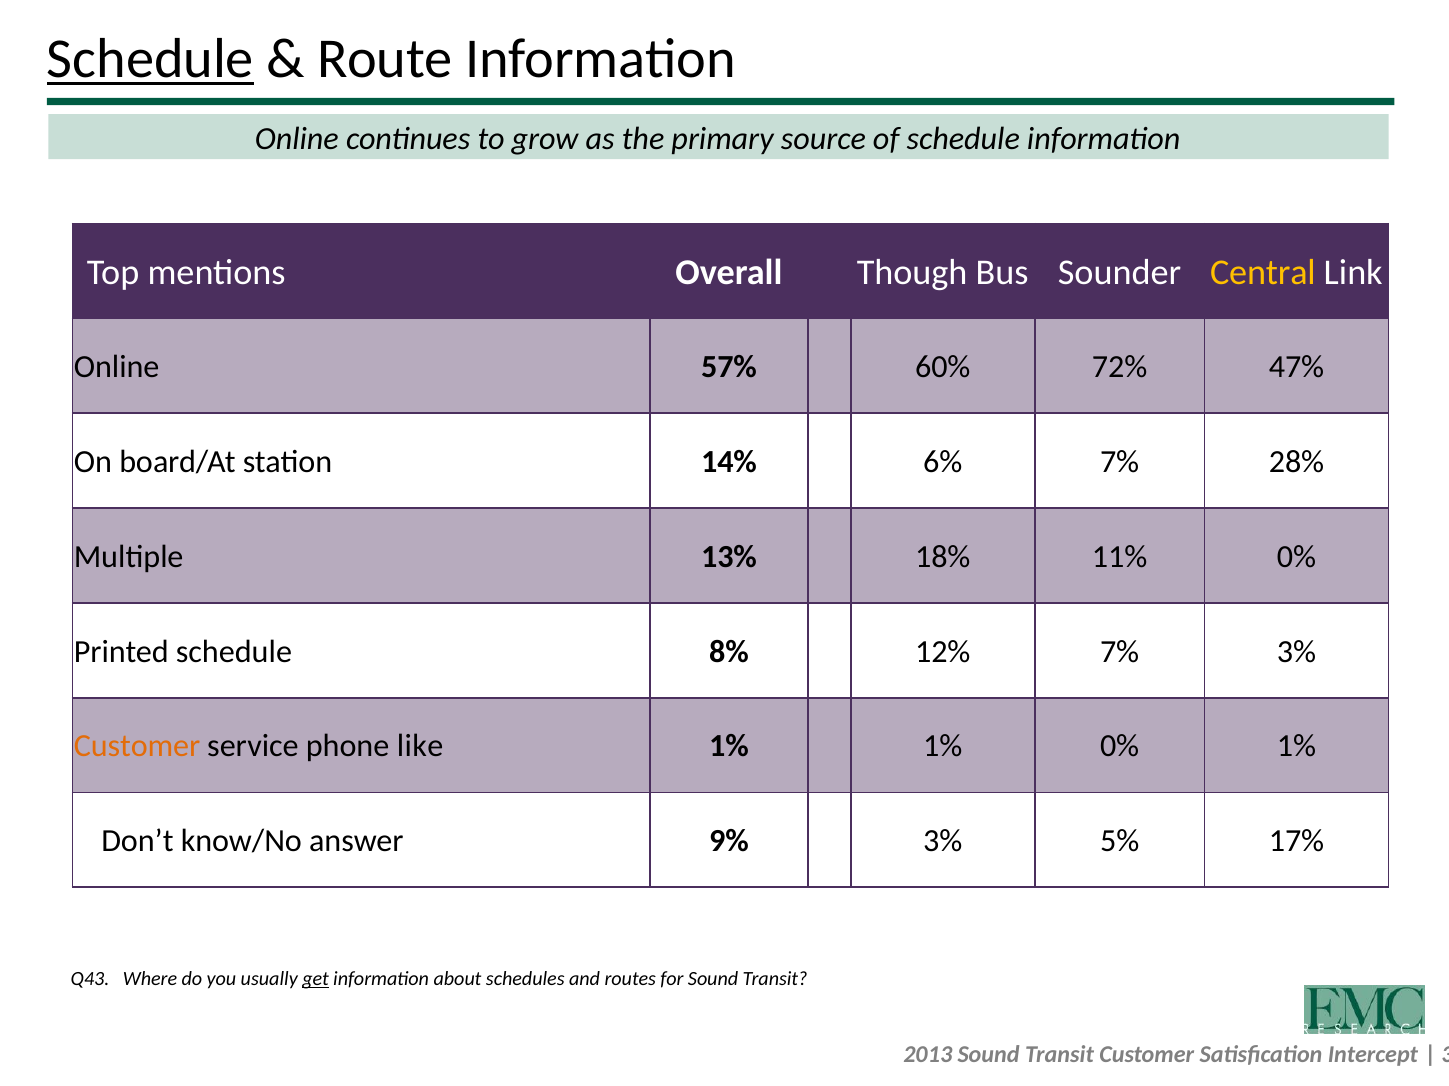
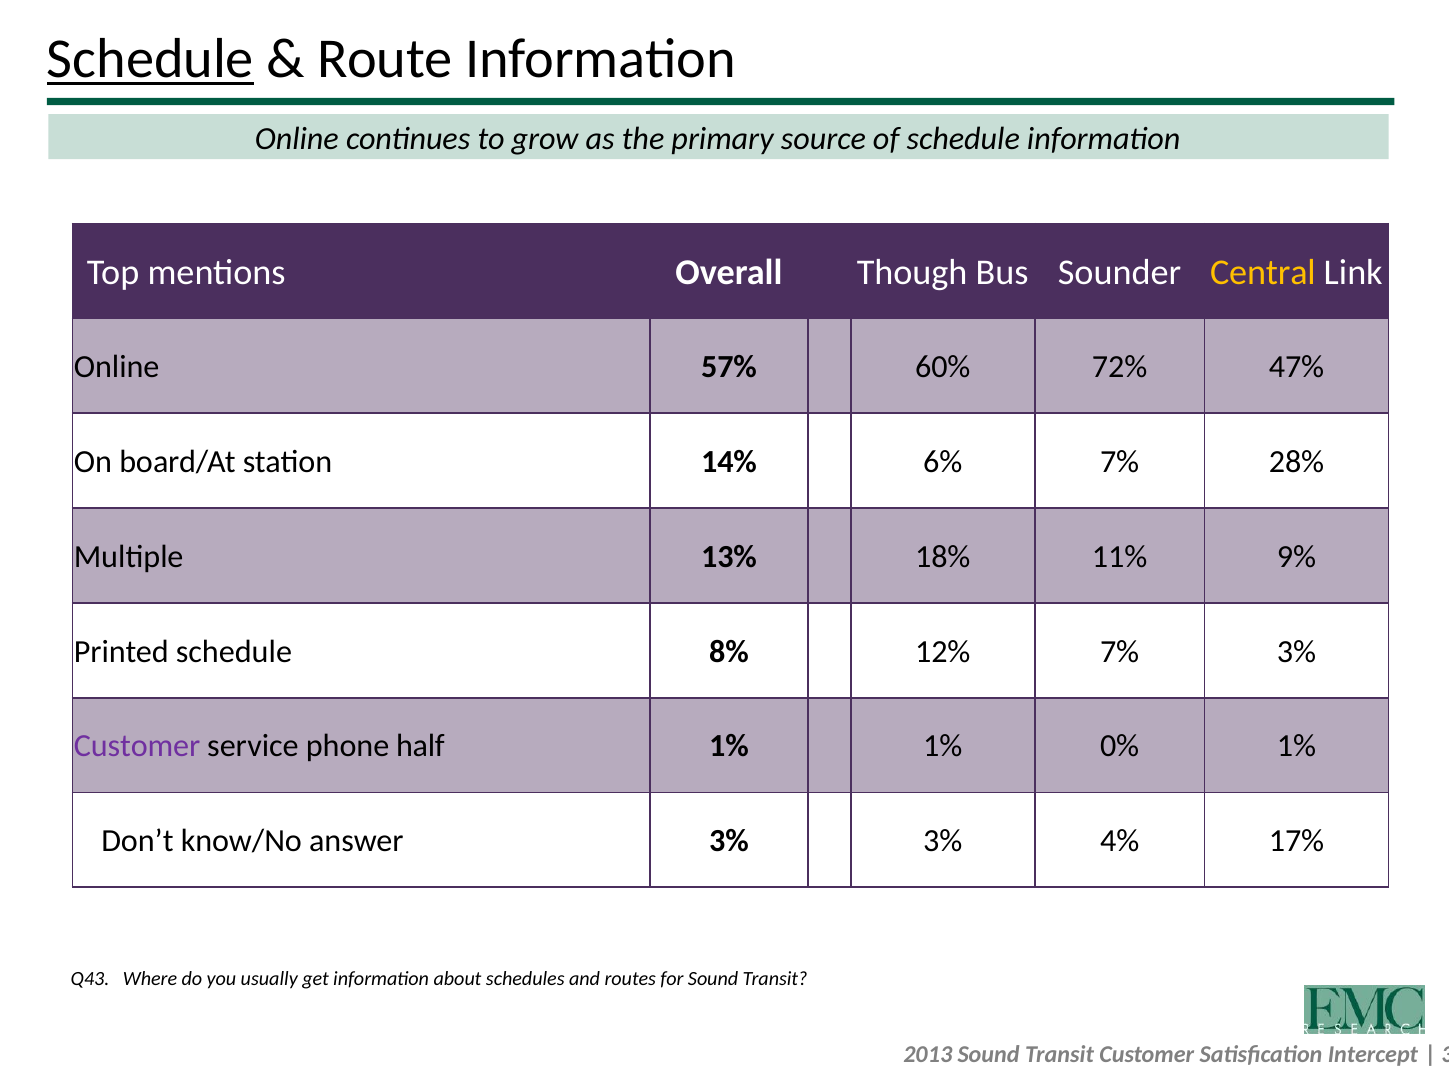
11% 0%: 0% -> 9% (1297, 557)
Customer colour: orange -> purple (137, 747)
like: like -> half (420, 747)
answer 9%: 9% -> 3% (729, 842)
5%: 5% -> 4% (1120, 842)
get underline: present -> none (316, 980)
